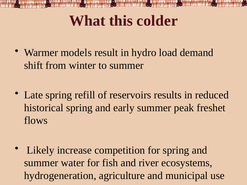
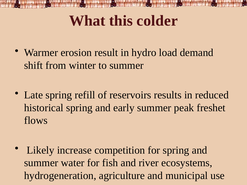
models: models -> erosion (76, 53)
